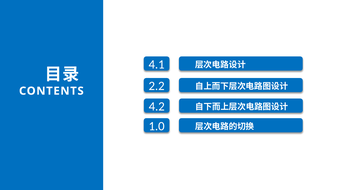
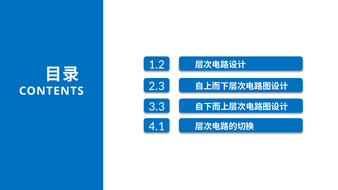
4.1: 4.1 -> 1.2 (157, 64)
2.2: 2.2 -> 2.3 (157, 86)
4.2: 4.2 -> 3.3 (157, 107)
1.0: 1.0 -> 4.1 (157, 126)
